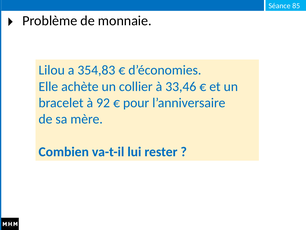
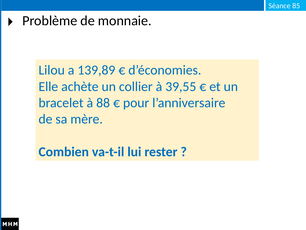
354,83: 354,83 -> 139,89 (96, 70)
33,46: 33,46 -> 39,55 (181, 86)
92: 92 -> 88 (103, 103)
